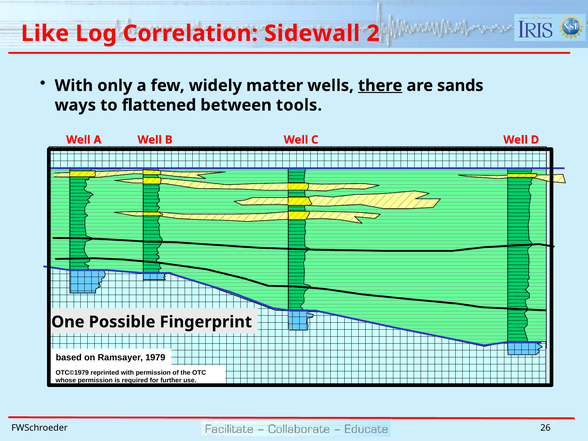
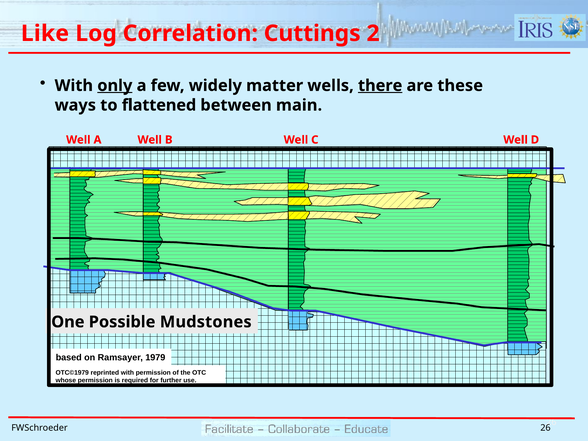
Sidewall: Sidewall -> Cuttings (312, 33)
only underline: none -> present (115, 86)
sands: sands -> these (460, 86)
tools: tools -> main (299, 105)
Fingerprint: Fingerprint -> Mudstones (206, 322)
